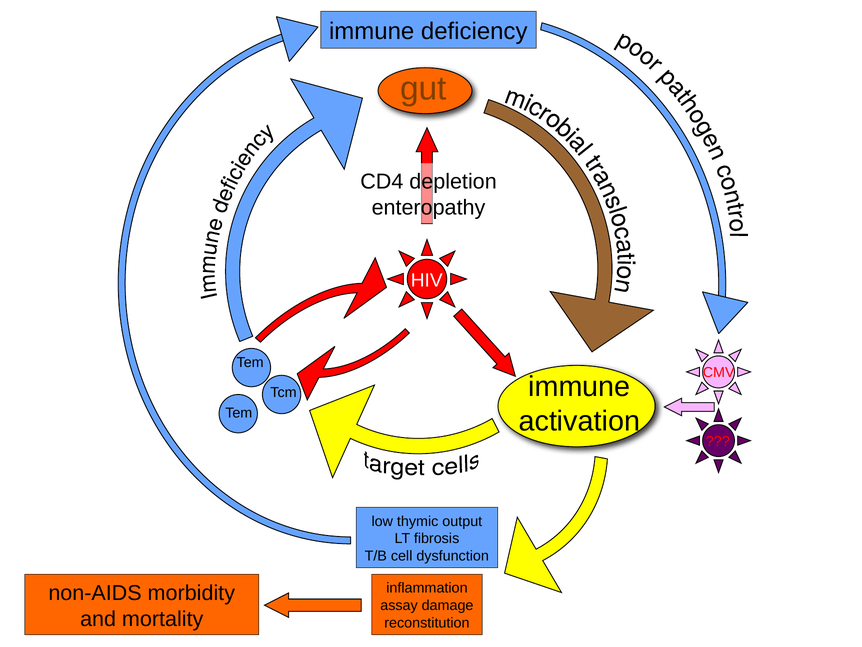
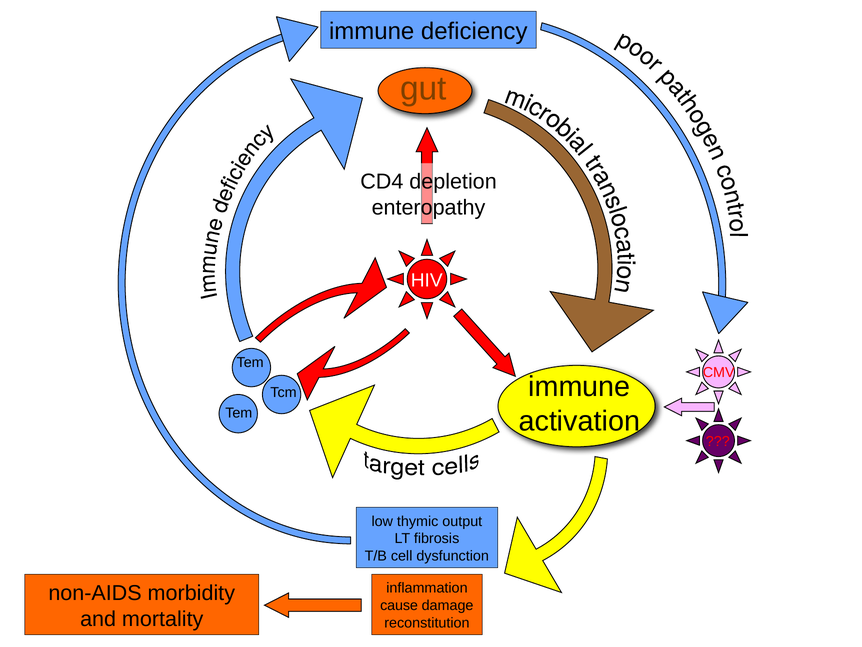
assay: assay -> cause (399, 605)
